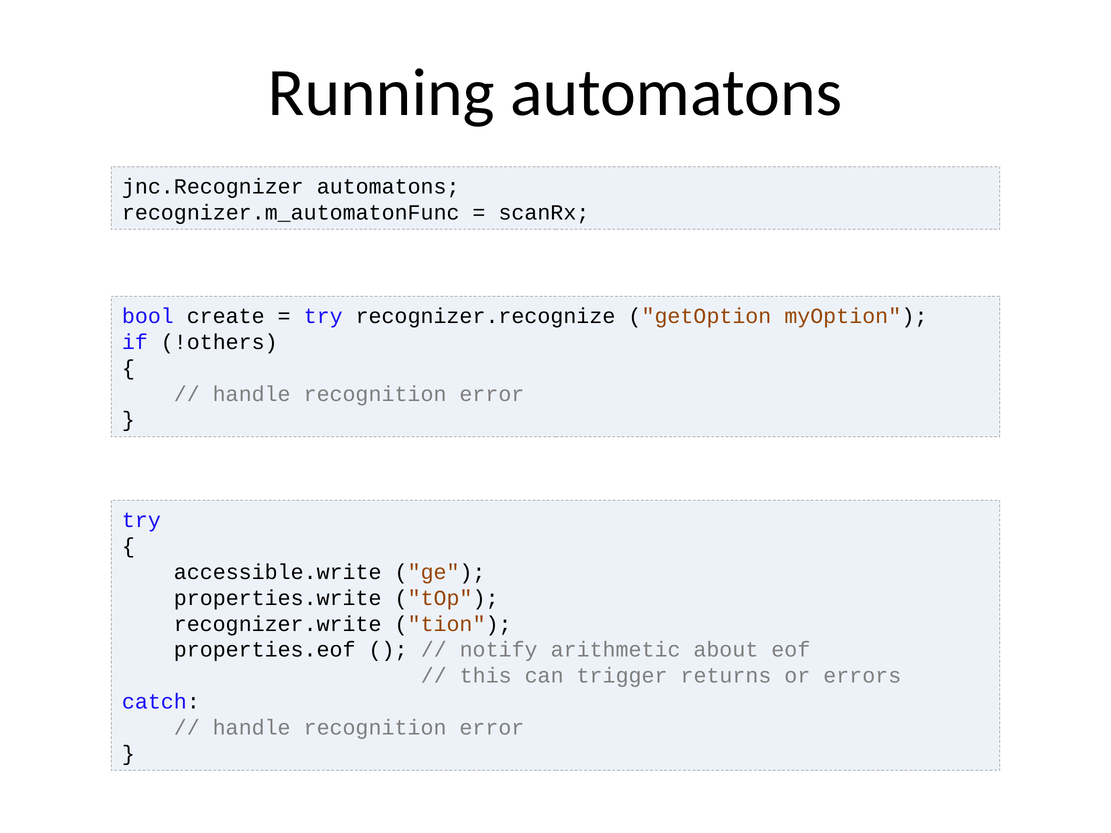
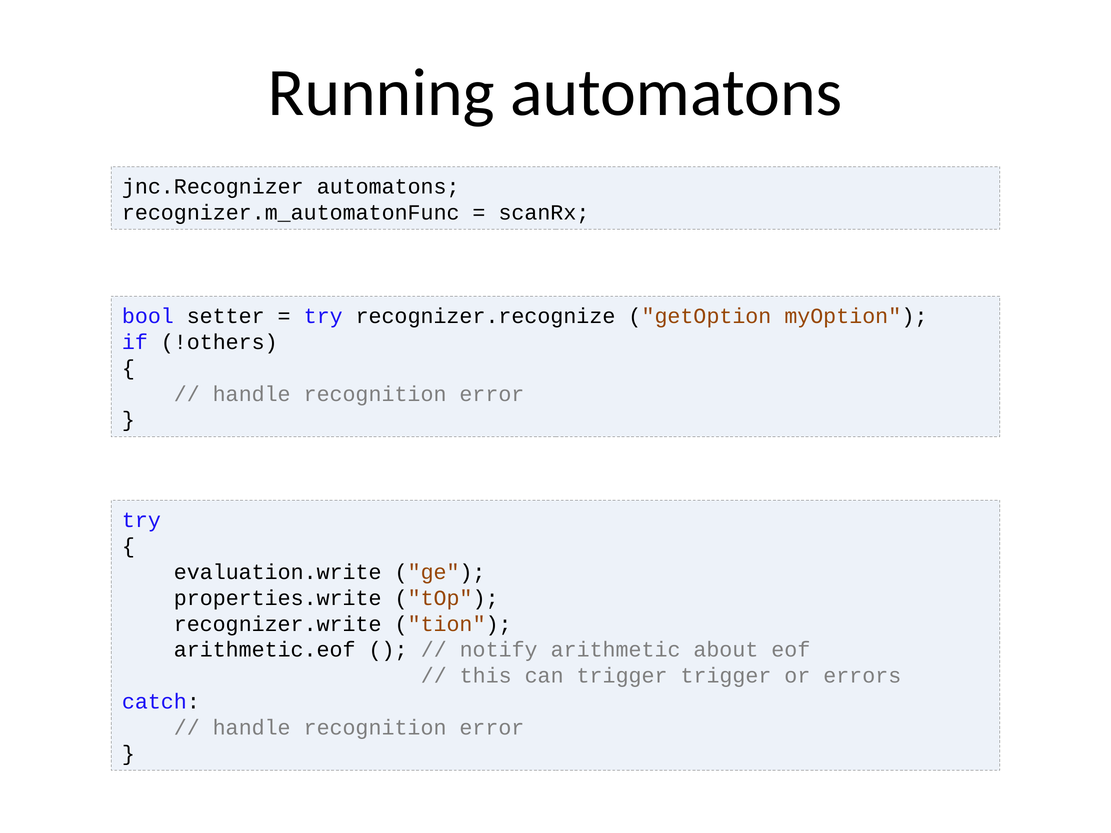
create: create -> setter (226, 316)
accessible.write: accessible.write -> evaluation.write (278, 572)
properties.eof: properties.eof -> arithmetic.eof (265, 650)
trigger returns: returns -> trigger (726, 676)
